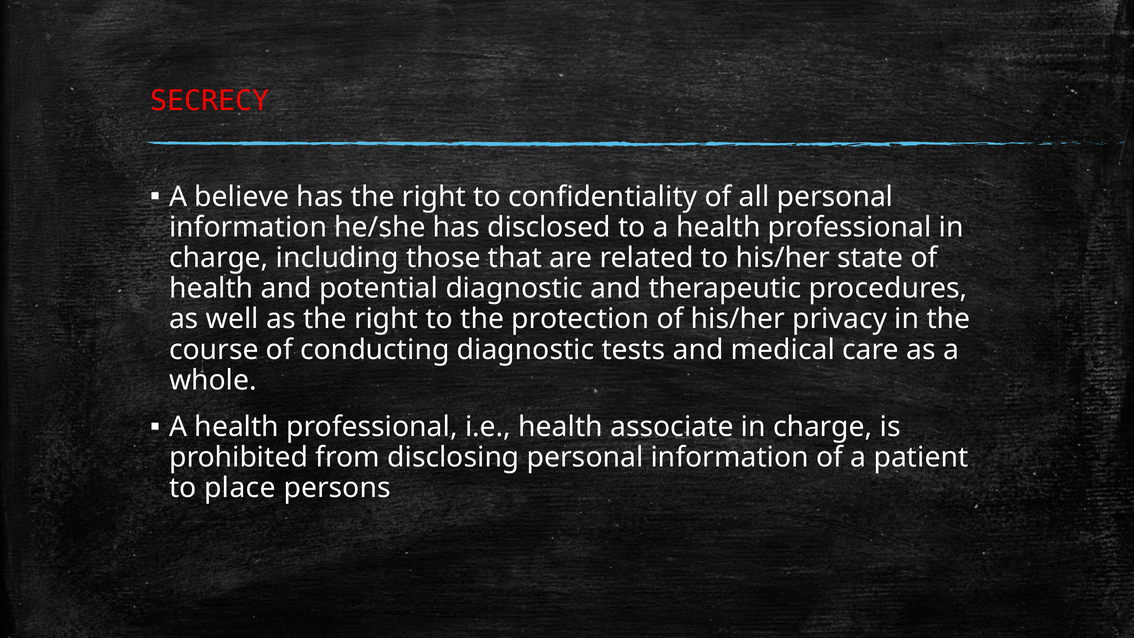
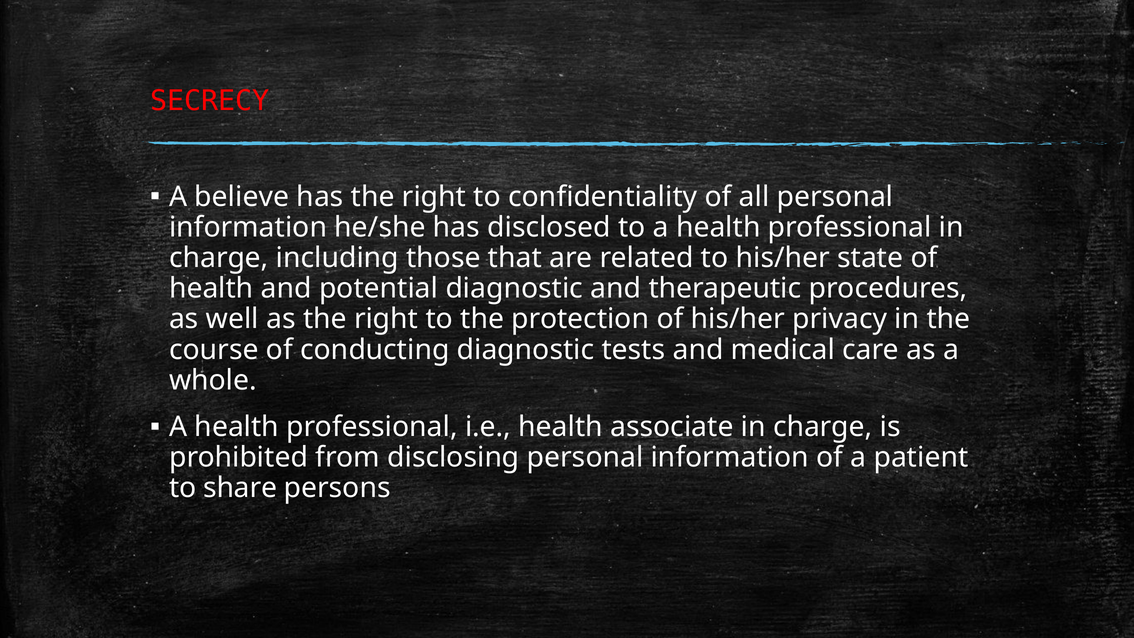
place: place -> share (240, 488)
